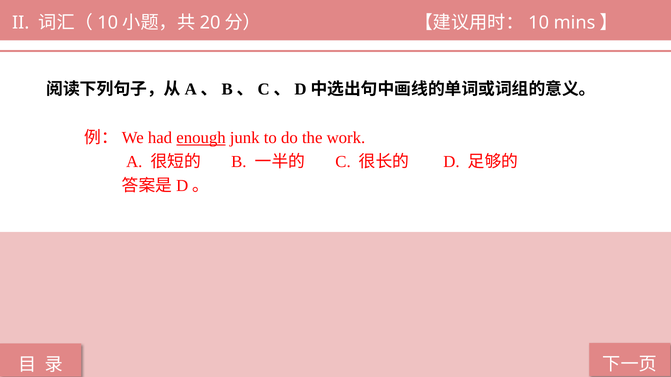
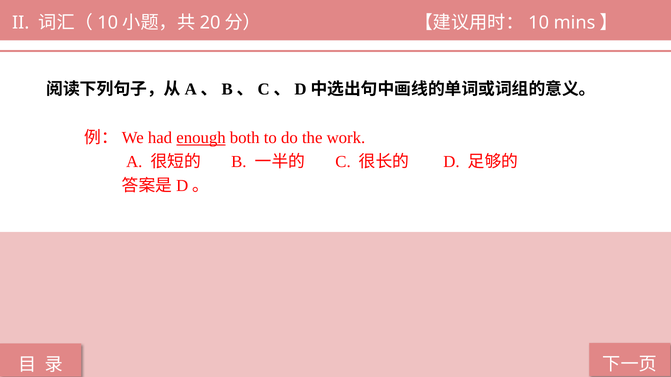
junk: junk -> both (245, 138)
